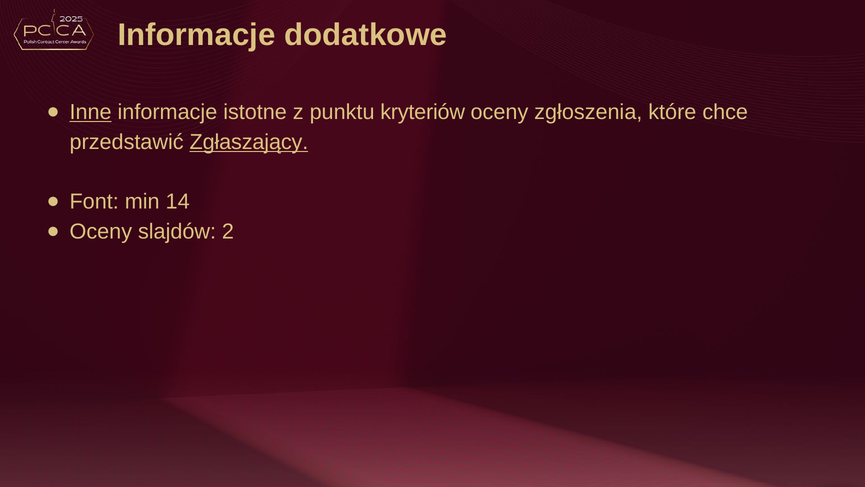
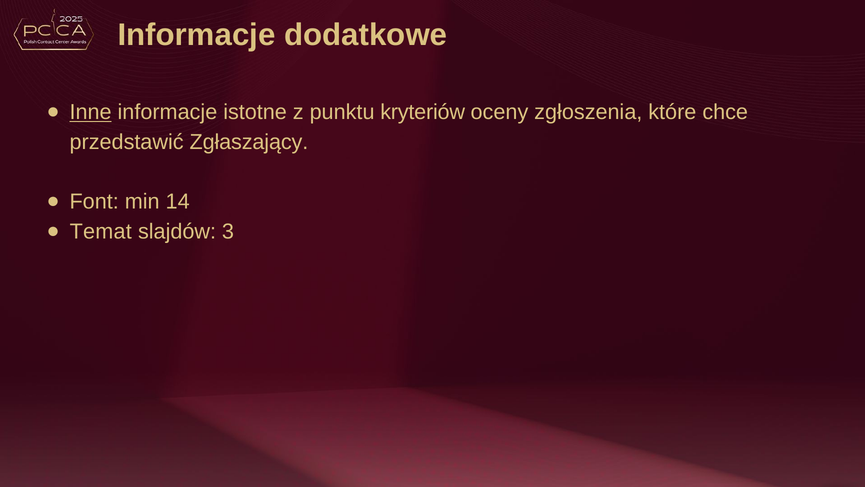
Zgłaszający underline: present -> none (249, 142)
Oceny: Oceny -> Temat (101, 231)
2: 2 -> 3 (228, 231)
